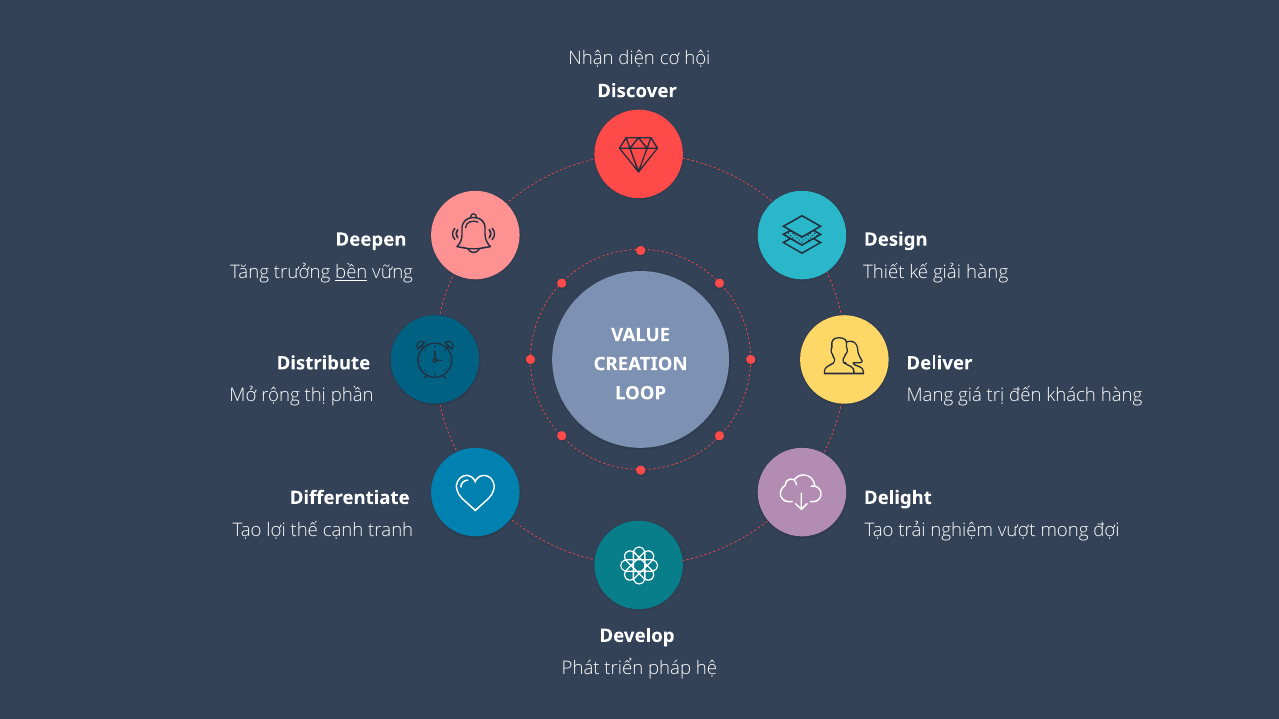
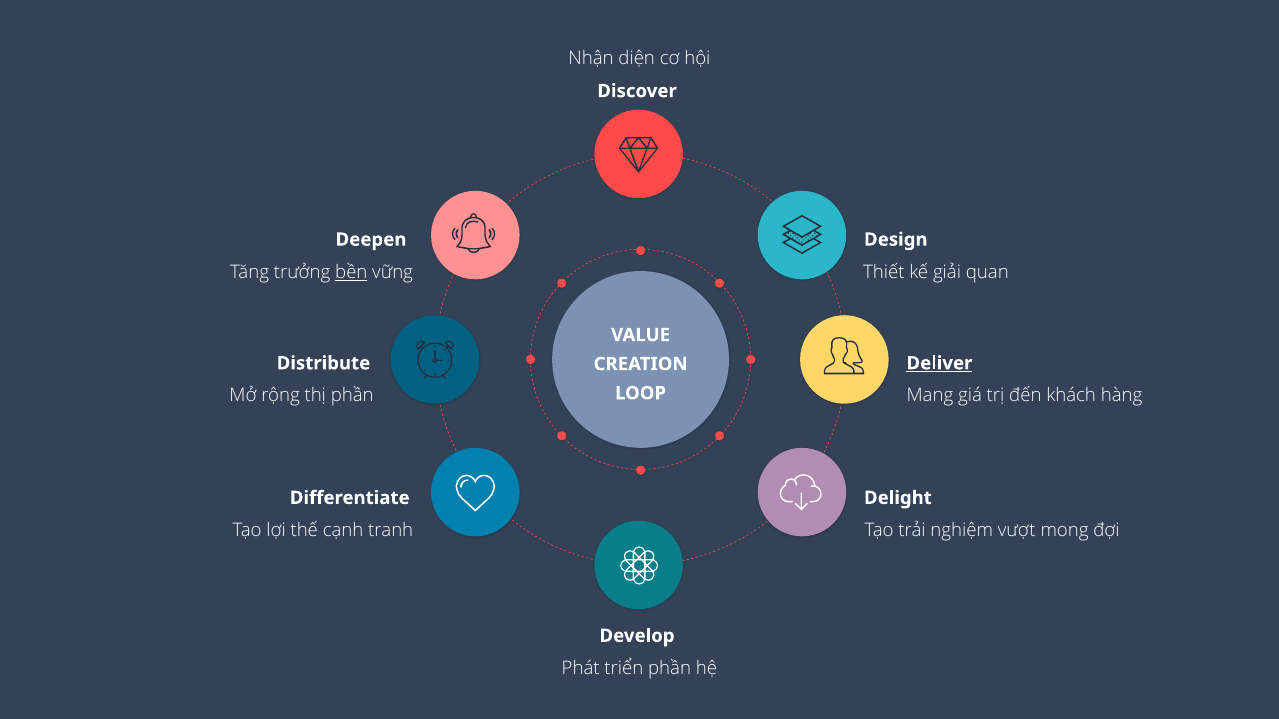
giải hàng: hàng -> quan (987, 272)
Deliver underline: none -> present (939, 363)
triển pháp: pháp -> phần (670, 669)
